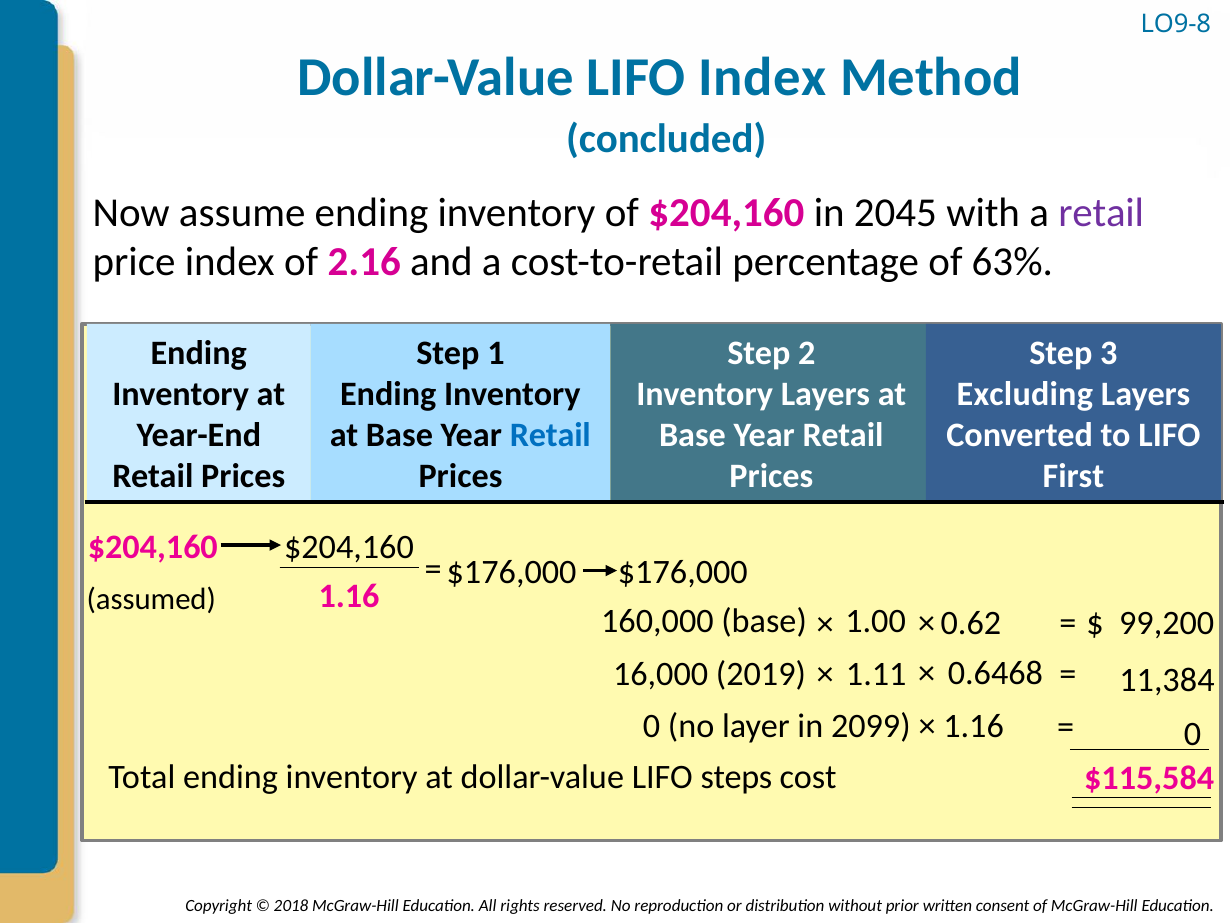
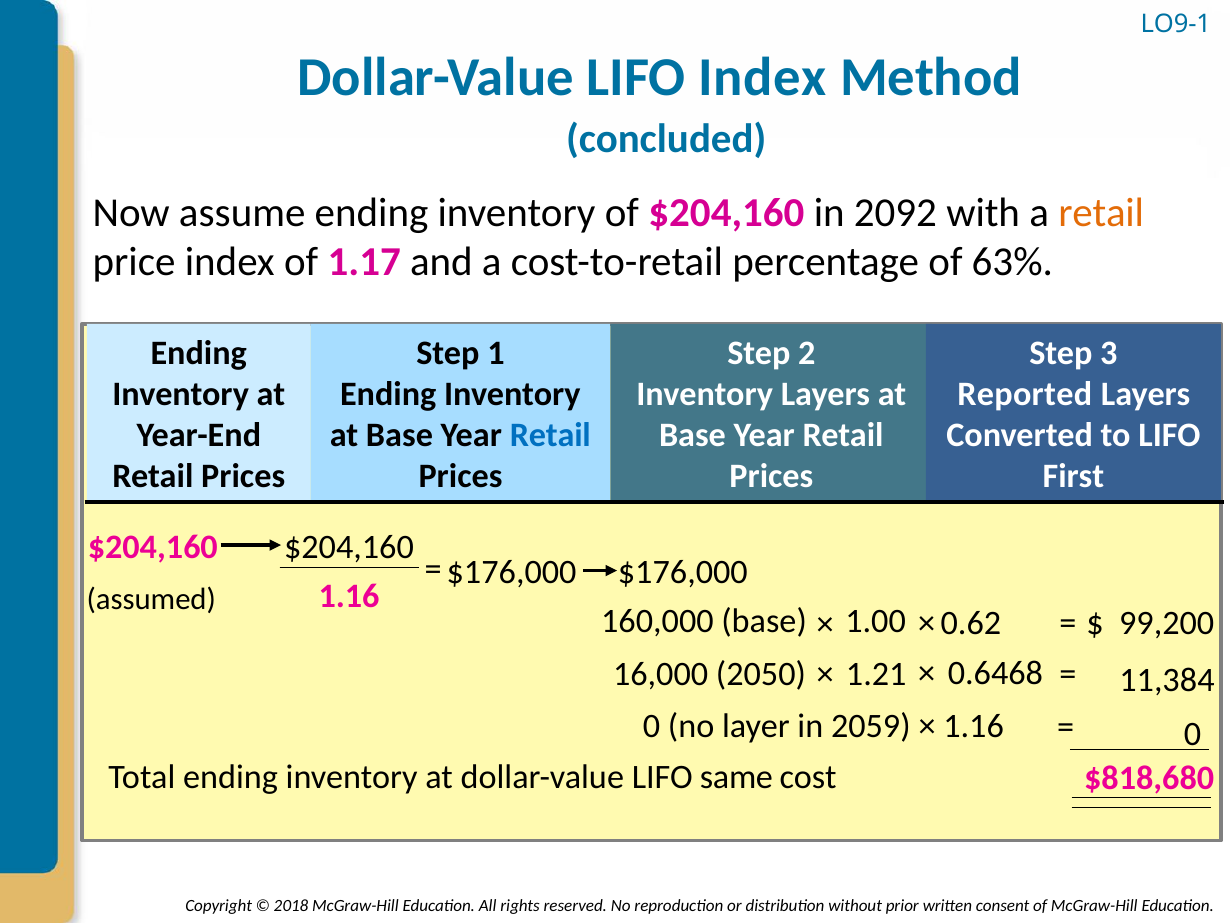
LO9-8: LO9-8 -> LO9-1 (1176, 24)
2045: 2045 -> 2092 (895, 213)
retail colour: purple -> orange (1101, 213)
2.16: 2.16 -> 1.17 (364, 262)
Excluding: Excluding -> Reported (1025, 394)
2019: 2019 -> 2050 (761, 674)
1.11: 1.11 -> 1.21 (876, 674)
2099: 2099 -> 2059 (871, 726)
steps: steps -> same (736, 777)
$115,584: $115,584 -> $818,680 (1149, 778)
